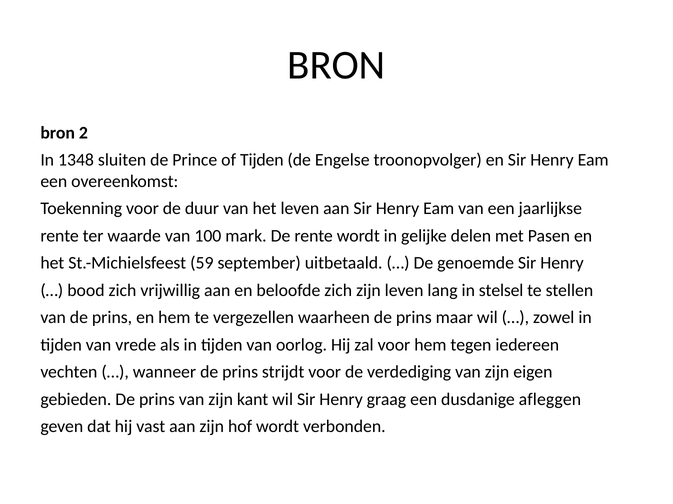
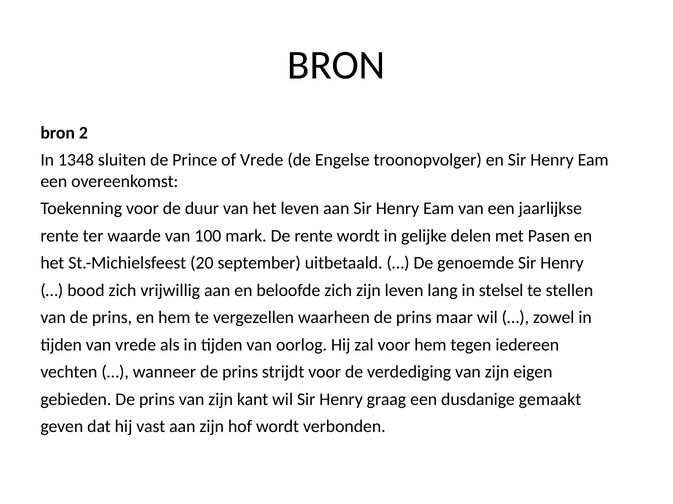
of Tijden: Tijden -> Vrede (262, 160)
59: 59 -> 20 (202, 264)
afleggen: afleggen -> gemaakt (550, 400)
